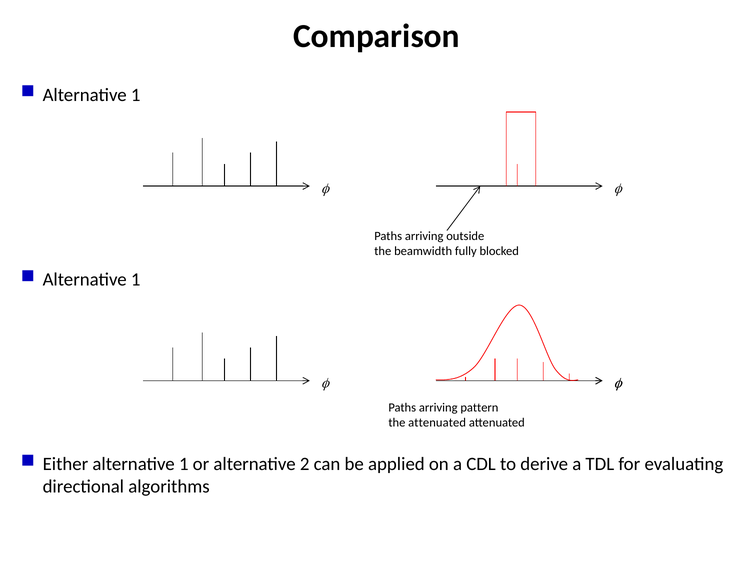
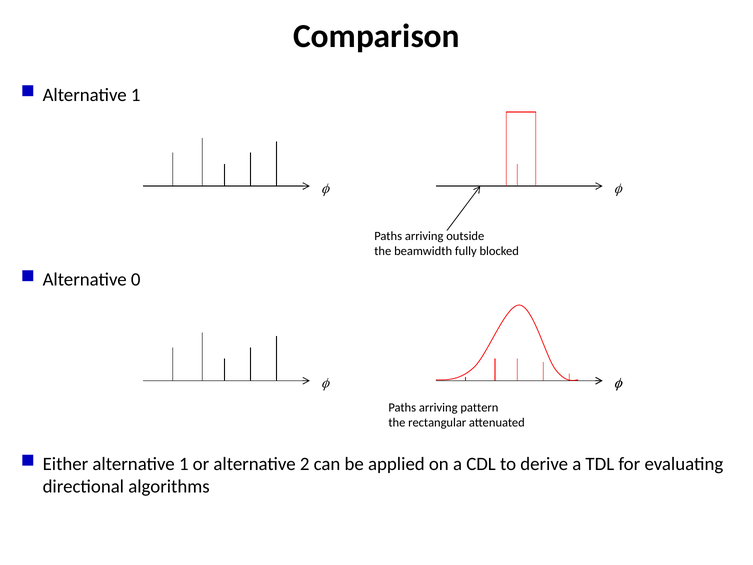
1: 1 -> 0 (136, 279)
the attenuated: attenuated -> rectangular (437, 422)
